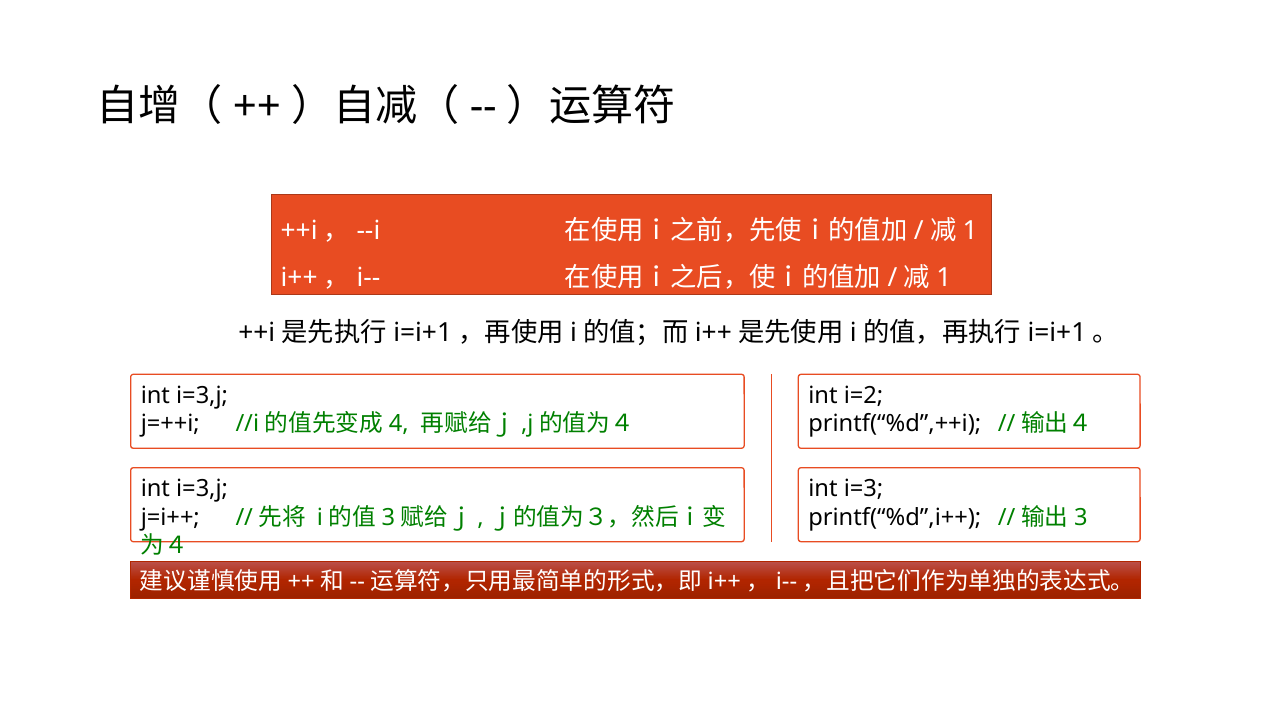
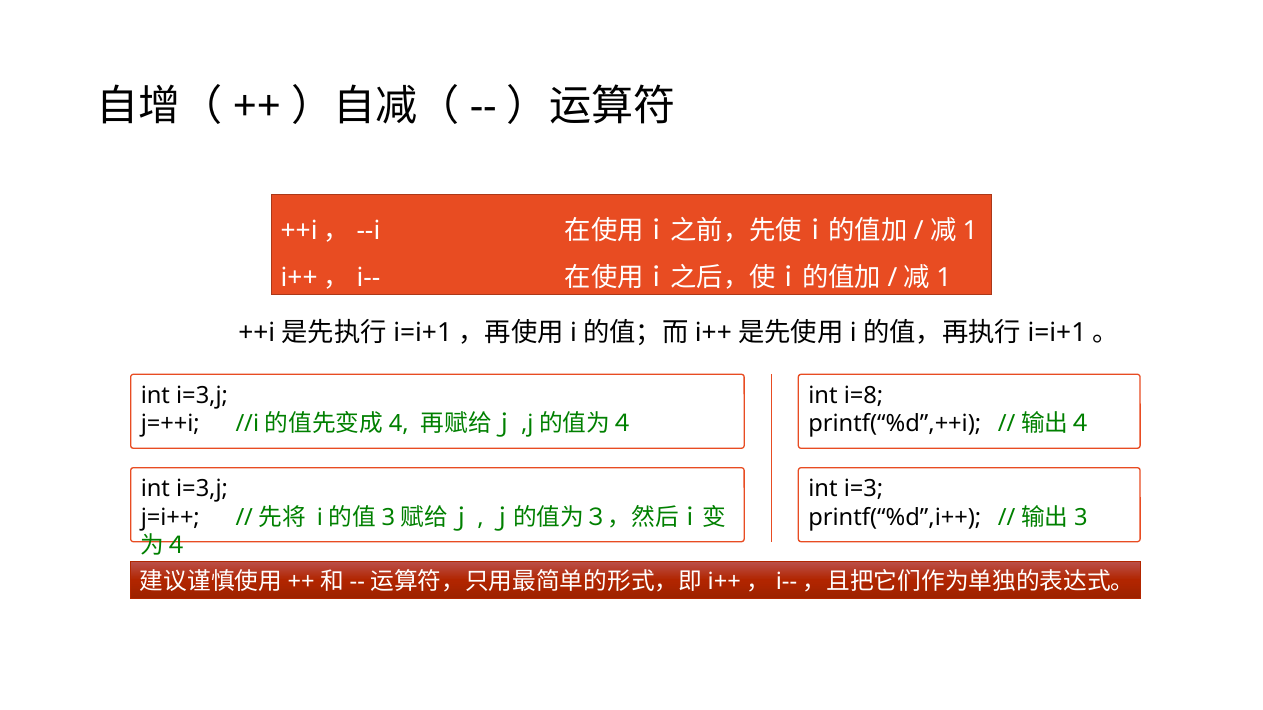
i=2: i=2 -> i=8 (864, 396)
